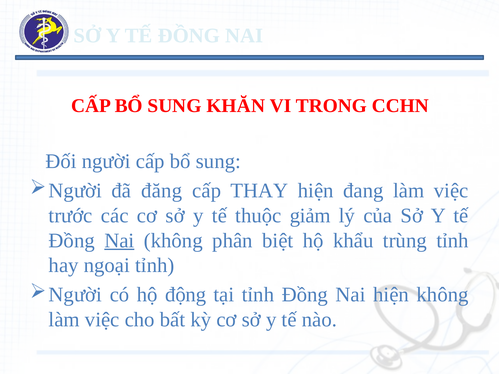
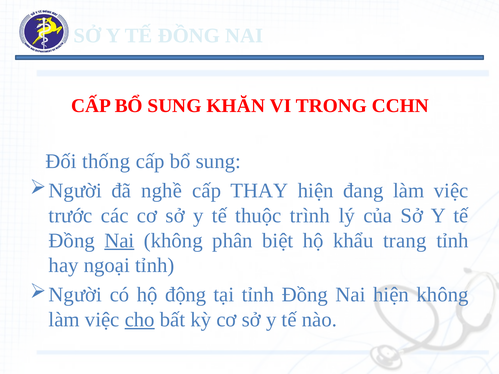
người: người -> thống (106, 161)
đăng: đăng -> nghề (162, 191)
giảm: giảm -> trình (310, 216)
trùng: trùng -> trang (405, 241)
cho underline: none -> present (140, 320)
